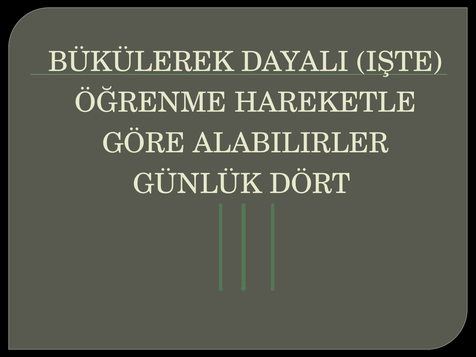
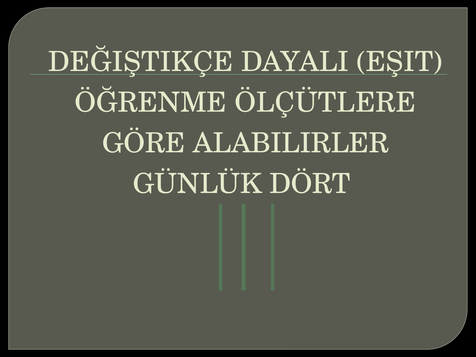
BÜKÜLEREK: BÜKÜLEREK -> DEĞIŞTIKÇE (141, 62)
IŞTE: IŞTE -> EŞIT (400, 62)
HAREKETLE: HAREKETLE -> ÖLÇÜTLERE (325, 103)
